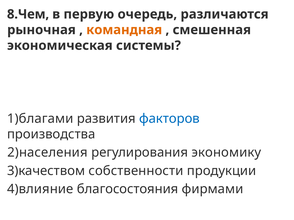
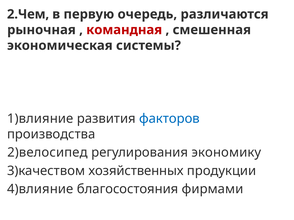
8.Чем: 8.Чем -> 2.Чем (28, 14)
командная colour: orange -> red (124, 30)
1)благами: 1)благами -> 1)влияние (40, 119)
2)населения: 2)населения -> 2)велосипед (47, 153)
собственности: собственности -> хозяйственных (136, 171)
